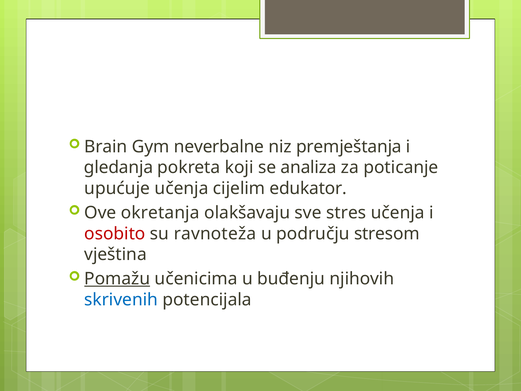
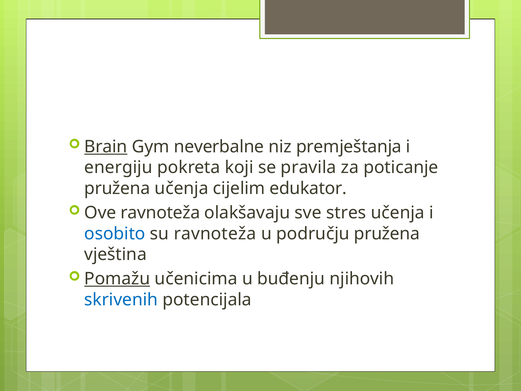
Brain underline: none -> present (106, 147)
gledanja: gledanja -> energiju (118, 167)
analiza: analiza -> pravila (309, 167)
upućuje: upućuje -> pružena (117, 188)
Ove okretanja: okretanja -> ravnoteža (160, 213)
osobito colour: red -> blue (115, 233)
području stresom: stresom -> pružena (387, 233)
